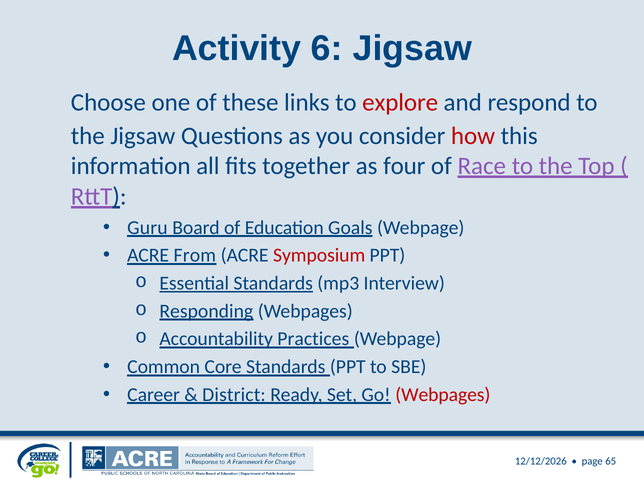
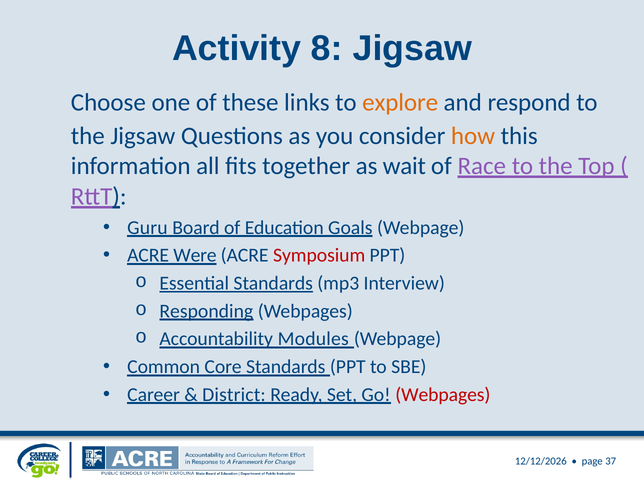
6: 6 -> 8 (327, 49)
explore colour: red -> orange (400, 102)
how colour: red -> orange (473, 136)
four: four -> wait (404, 166)
From: From -> Were (195, 255)
Practices: Practices -> Modules (313, 339)
65: 65 -> 37 (611, 461)
